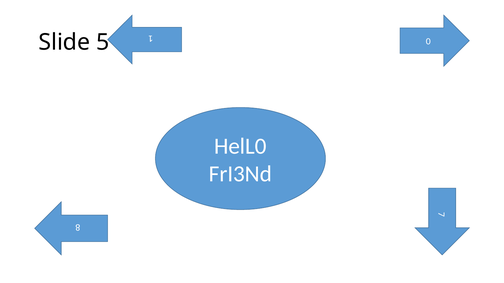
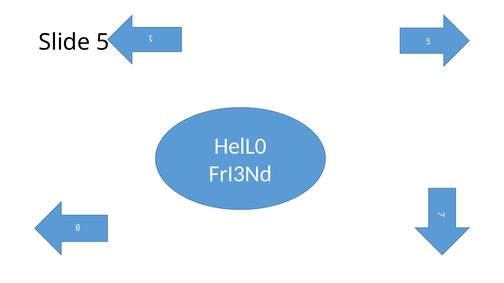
0: 0 -> 5 (428, 41)
